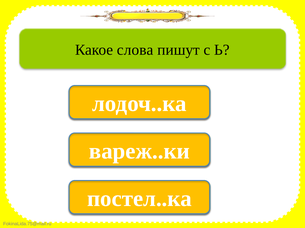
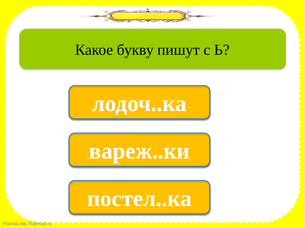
слова: слова -> букву (135, 50)
